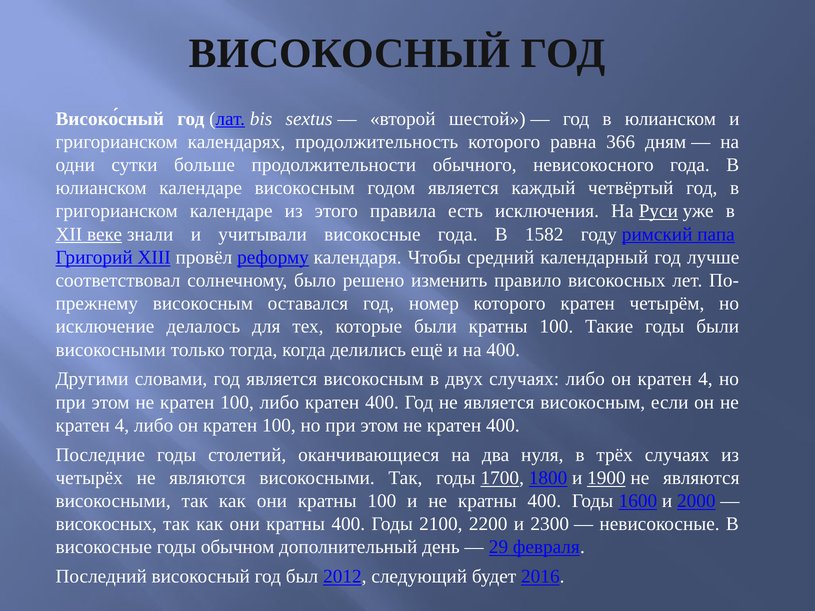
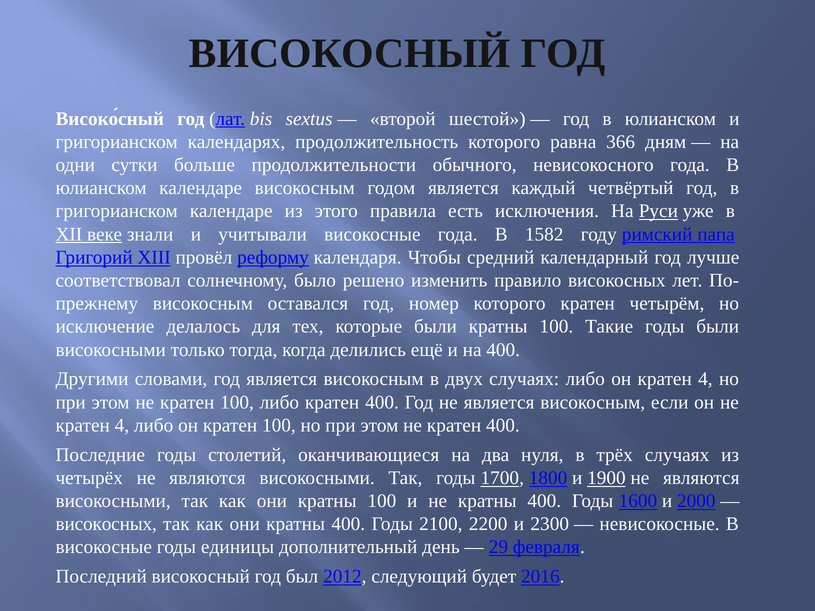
обычном: обычном -> единицы (237, 547)
